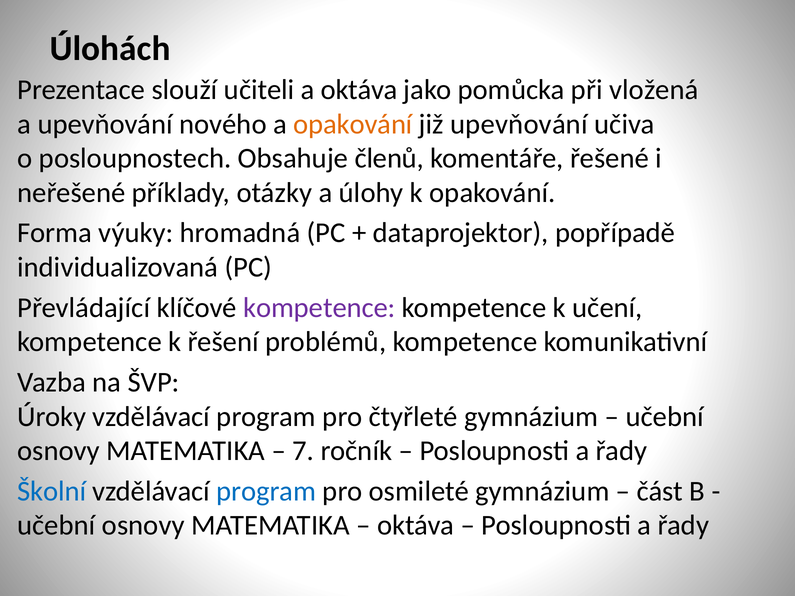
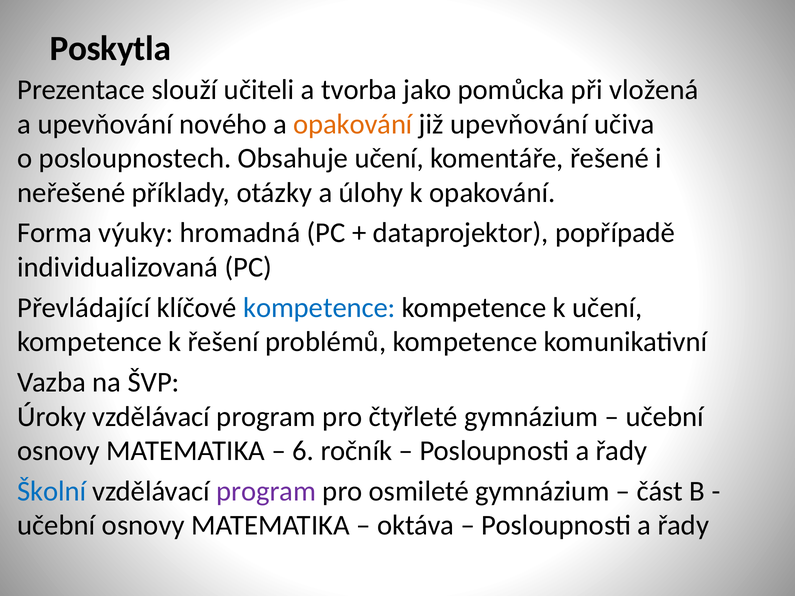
Úlohách: Úlohách -> Poskytla (110, 49)
a oktáva: oktáva -> tvorba (359, 90)
Obsahuje členů: členů -> učení (389, 159)
kompetence colour: purple -> blue (319, 308)
7: 7 -> 6 (303, 451)
program colour: blue -> purple (266, 491)
